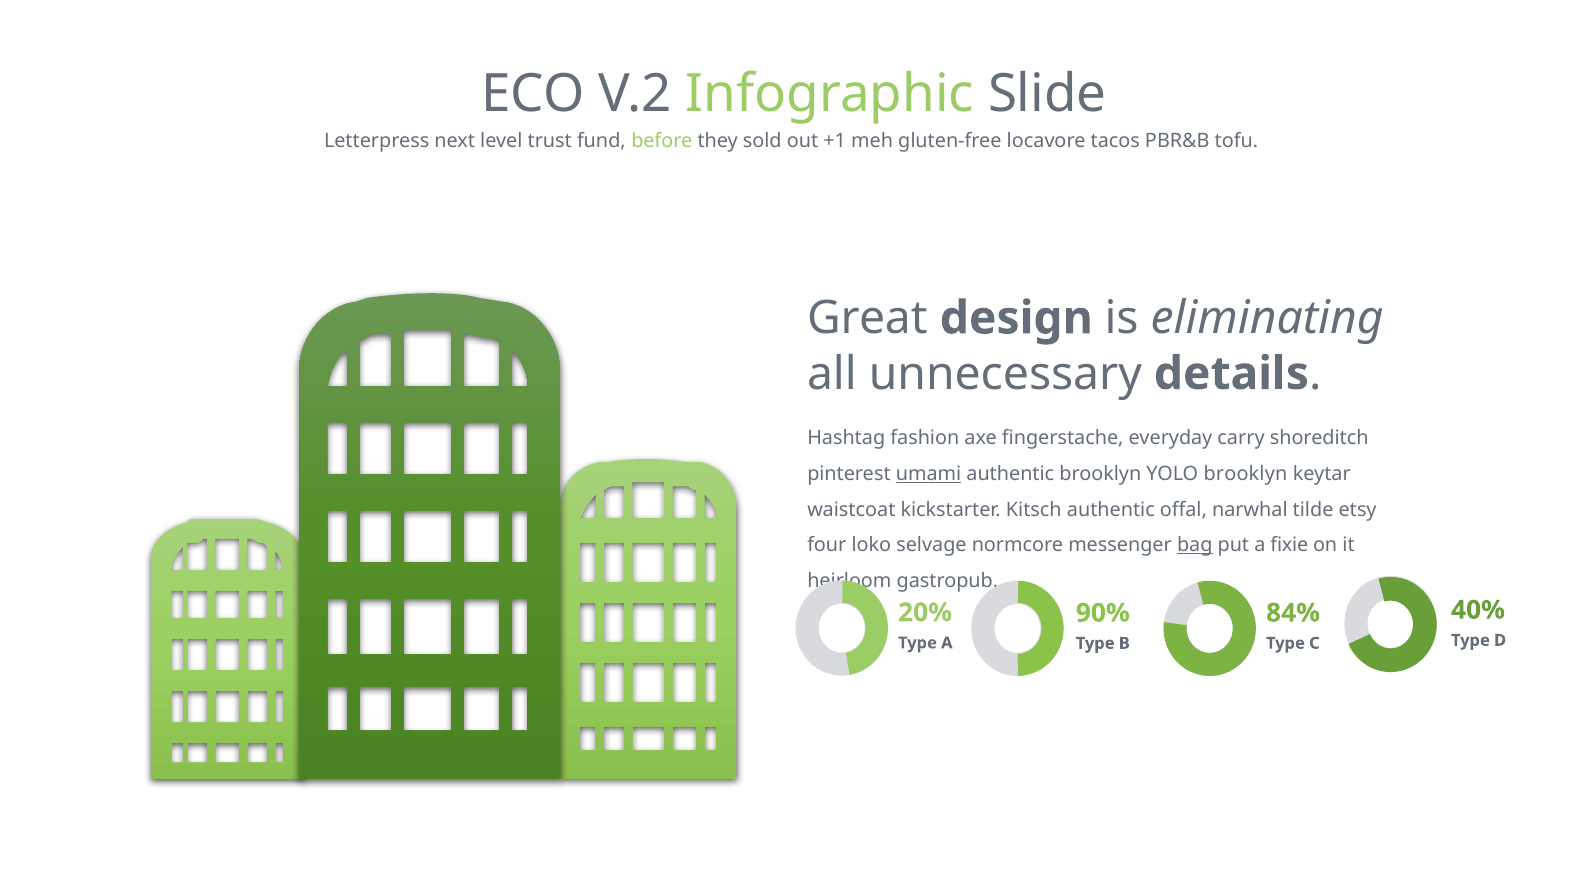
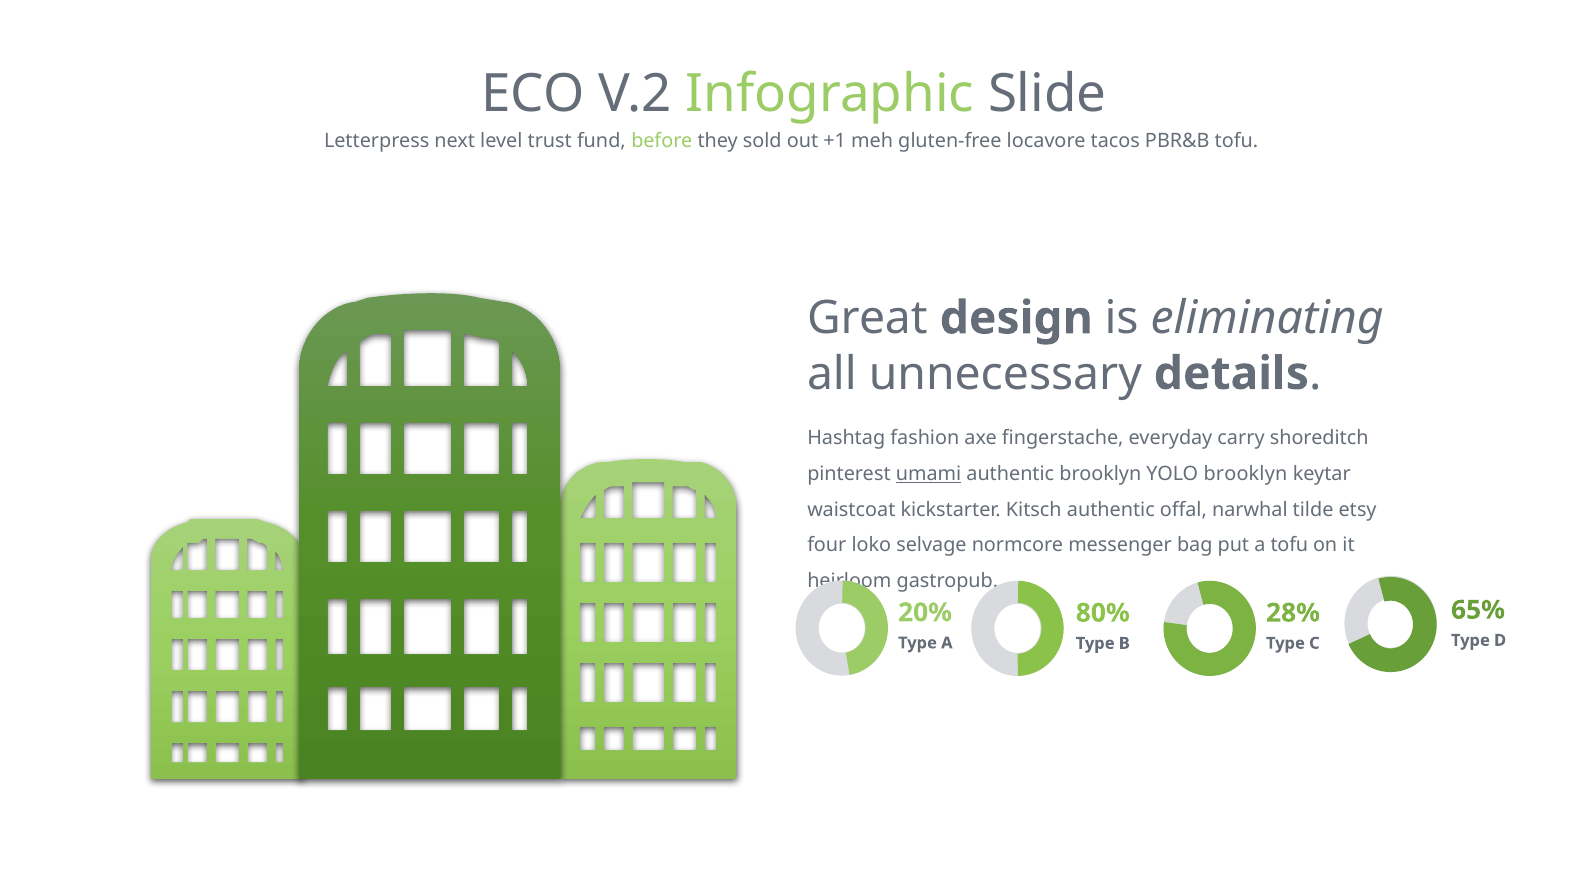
bag underline: present -> none (1195, 546)
a fixie: fixie -> tofu (1289, 546)
40%: 40% -> 65% (1478, 610)
90%: 90% -> 80% (1103, 613)
84%: 84% -> 28% (1293, 613)
